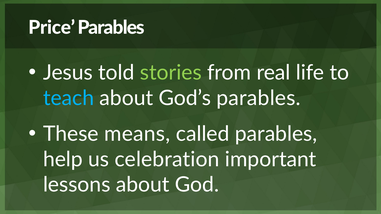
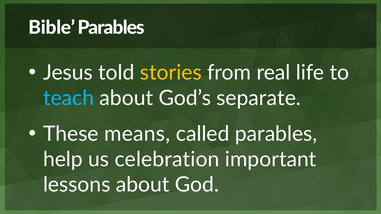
Price: Price -> Bible (52, 28)
stories colour: light green -> yellow (171, 73)
God’s parables: parables -> separate (259, 98)
